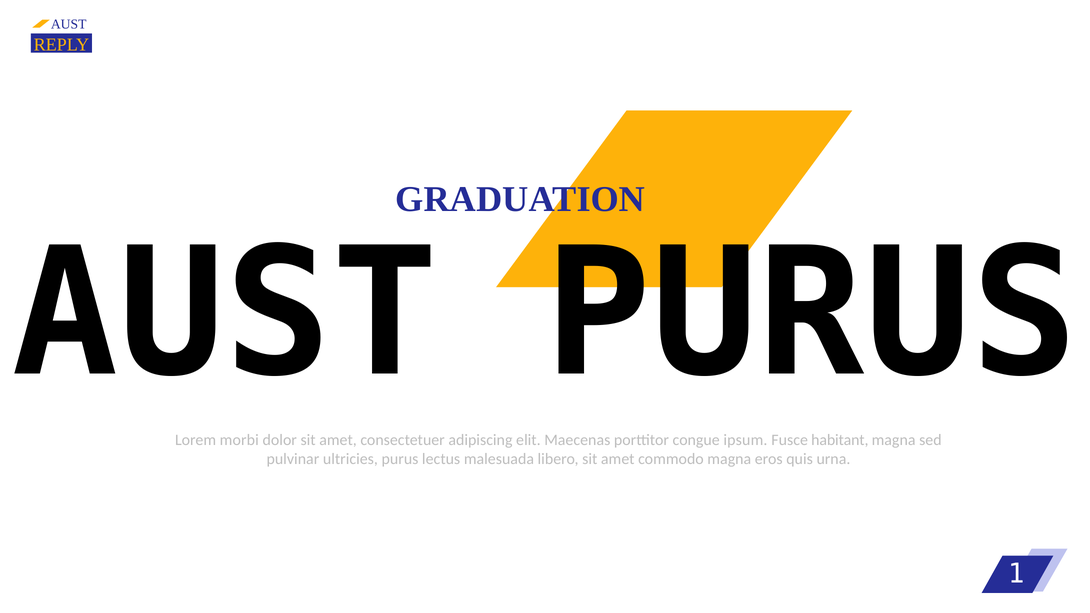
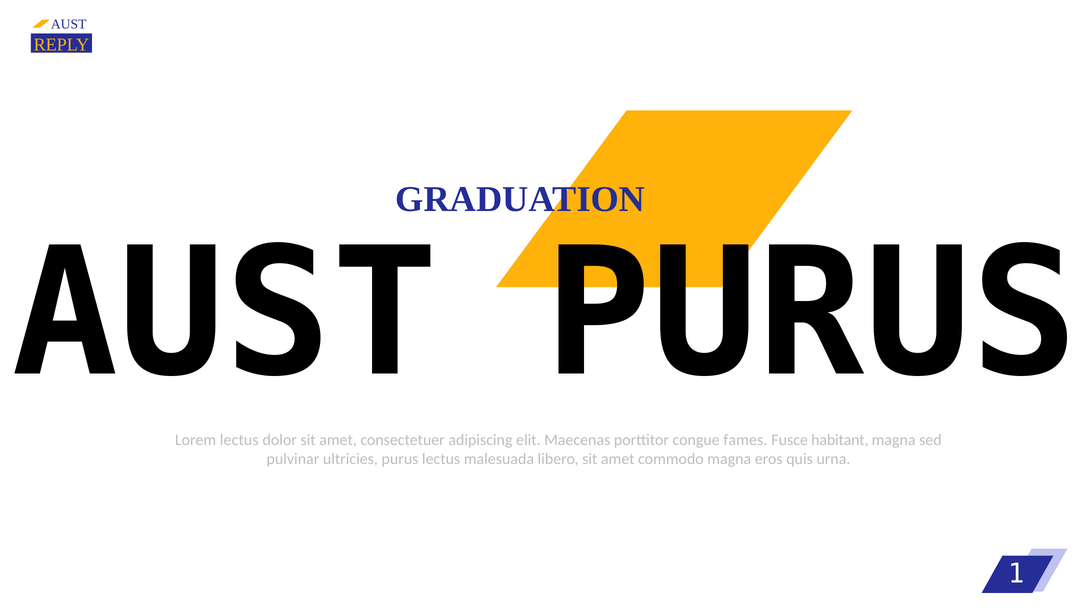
Lorem morbi: morbi -> lectus (239, 440)
ipsum: ipsum -> fames (745, 440)
